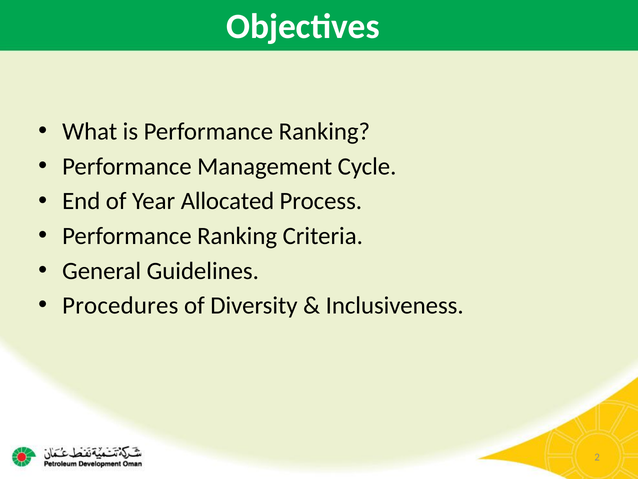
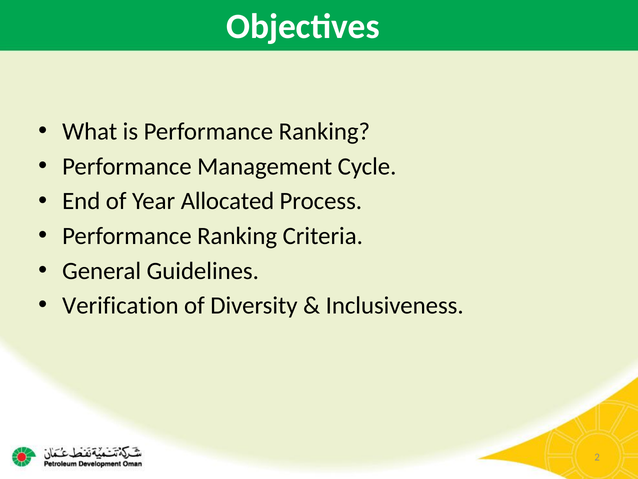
Procedures: Procedures -> Verification (120, 305)
